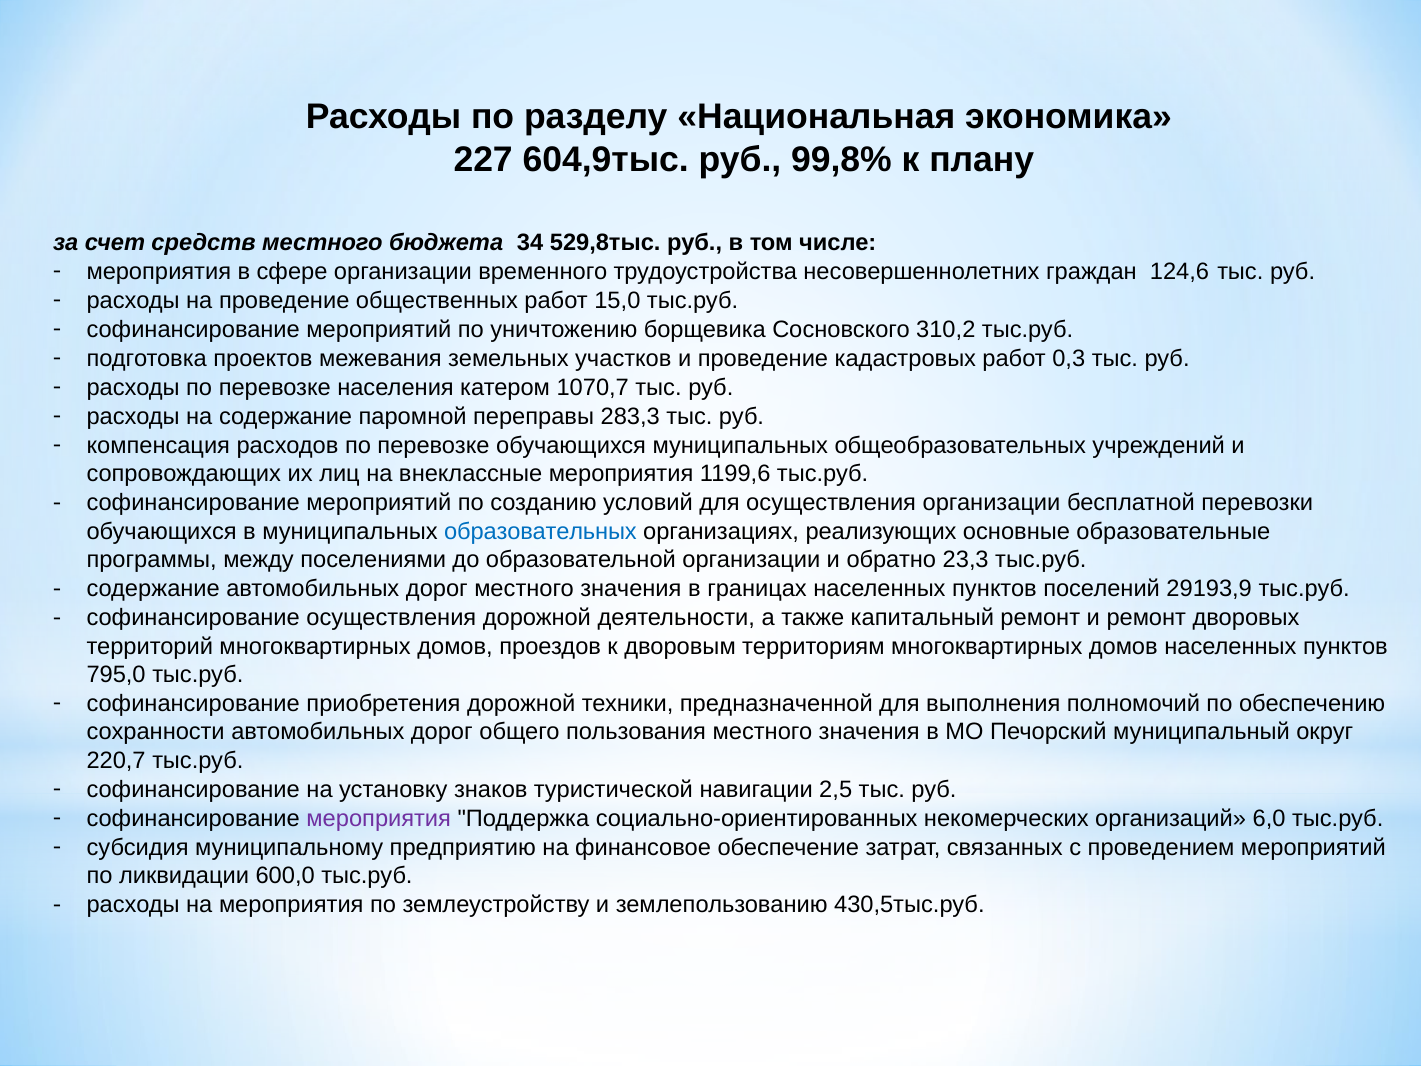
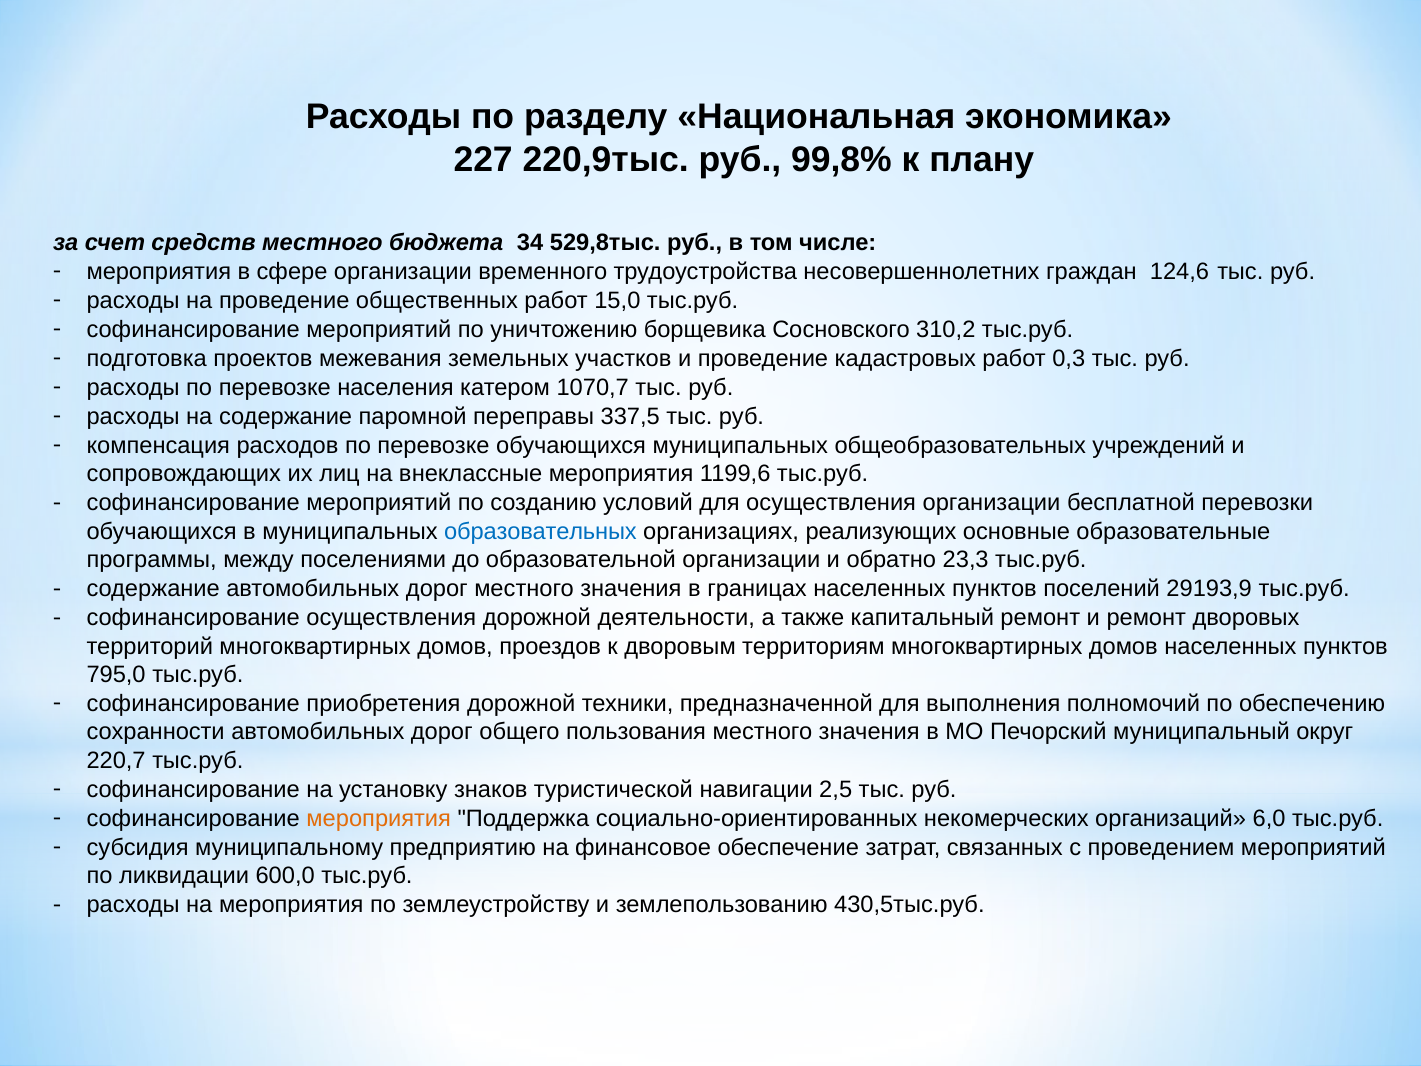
604,9тыс: 604,9тыс -> 220,9тыс (606, 159)
283,3: 283,3 -> 337,5 (630, 416)
мероприятия colour: purple -> orange (379, 818)
